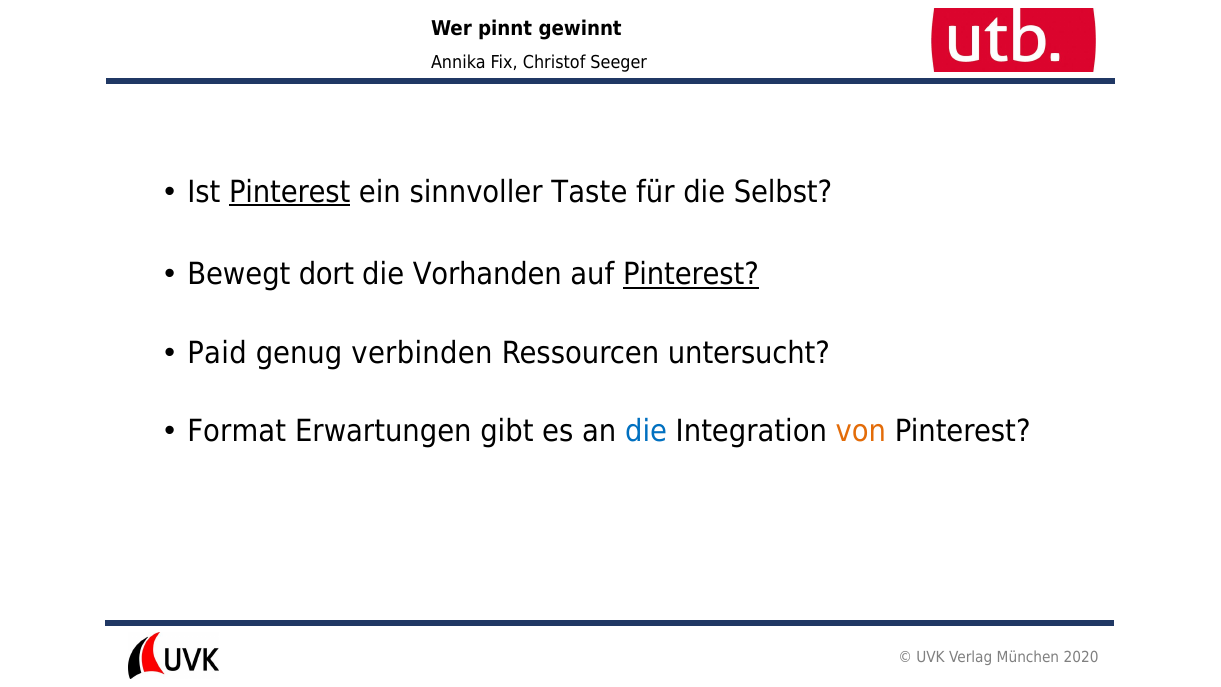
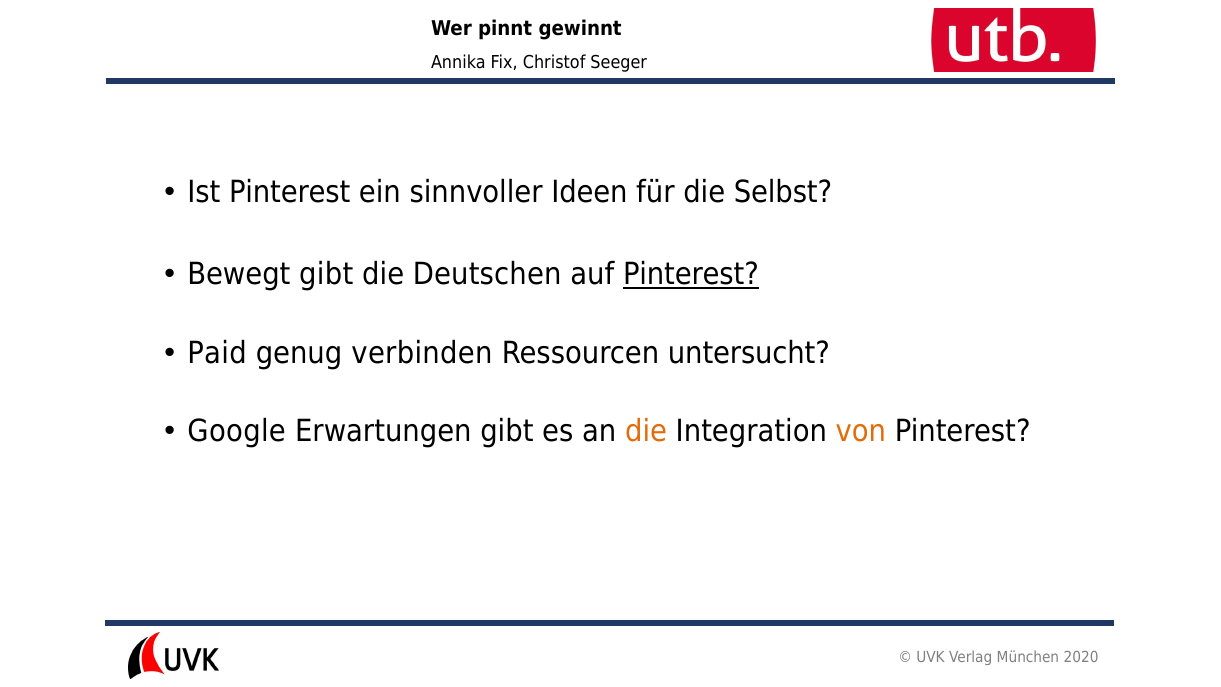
Pinterest underline: present -> none (290, 192)
Taste: Taste -> Ideen (590, 192)
Bewegt dort: dort -> gibt (326, 275)
Vorhanden: Vorhanden -> Deutschen (487, 275)
Format: Format -> Google (237, 432)
die colour: blue -> orange (646, 432)
